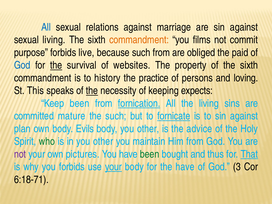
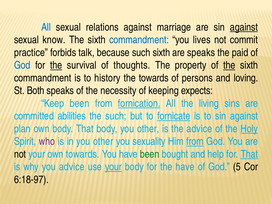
against underline: none -> present (244, 27)
sexual living: living -> know (54, 40)
commandment colour: orange -> blue (139, 40)
films: films -> lives (202, 40)
purpose: purpose -> practice (31, 53)
live: live -> talk (87, 53)
such from: from -> sixth (161, 53)
are obliged: obliged -> speaks (201, 53)
websites: websites -> thoughts (132, 65)
the underline: none -> present (229, 65)
the practice: practice -> towards (154, 78)
This: This -> Both (36, 91)
the underline: present -> none (92, 91)
mature: mature -> abilities (72, 116)
body Evils: Evils -> That (85, 129)
Holy underline: none -> present (249, 129)
who colour: green -> purple (47, 141)
maintain: maintain -> sexuality (149, 141)
from underline: none -> present (195, 141)
not colour: purple -> black (20, 154)
own pictures: pictures -> towards (83, 154)
thus: thus -> help (216, 154)
you forbids: forbids -> advice (72, 167)
3: 3 -> 5 (237, 167)
6:18-71: 6:18-71 -> 6:18-97 (31, 180)
